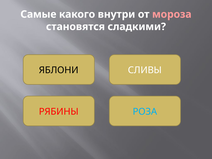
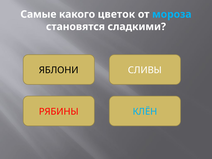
внутри: внутри -> цветок (116, 14)
мороза colour: pink -> light blue (172, 14)
РОЗА: РОЗА -> КЛЁН (145, 112)
